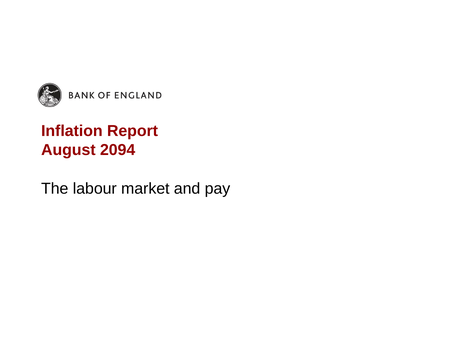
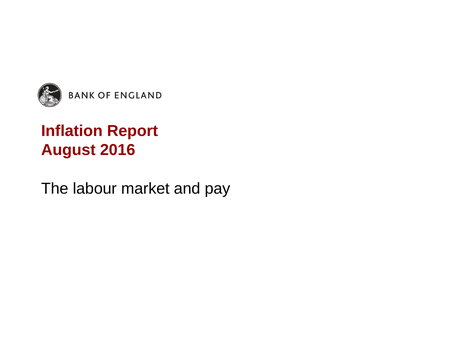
2094: 2094 -> 2016 (118, 150)
